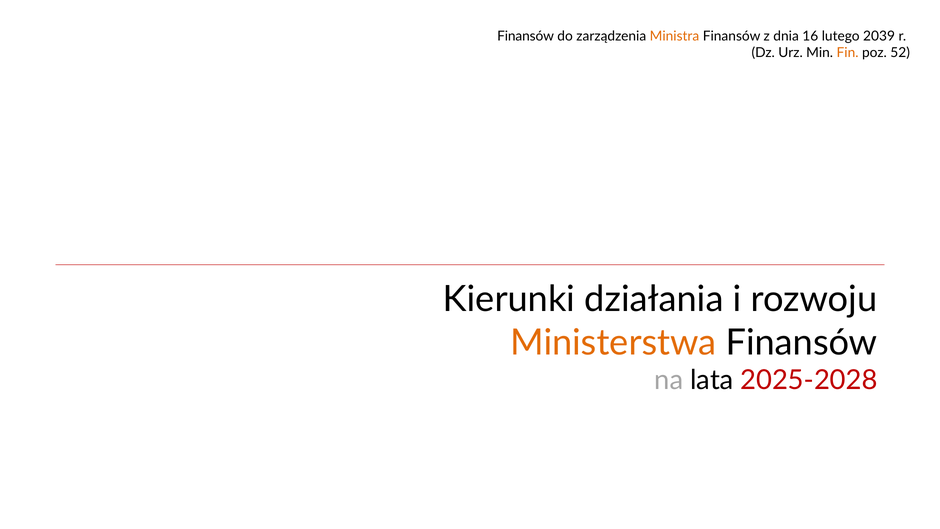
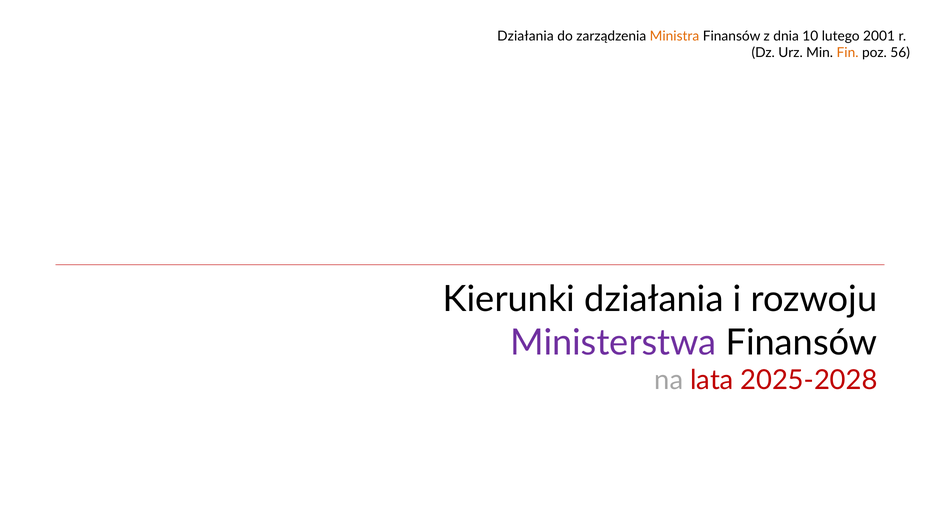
Finansów: Finansów -> Działania (525, 36)
16: 16 -> 10 (810, 36)
2039: 2039 -> 2001 (879, 36)
52: 52 -> 56 (900, 53)
Ministerstwa colour: orange -> purple (613, 342)
lata colour: black -> red (712, 380)
